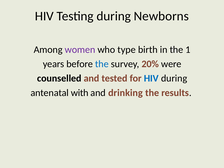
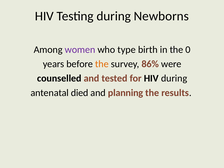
1: 1 -> 0 (188, 50)
the colour: blue -> orange (102, 64)
20%: 20% -> 86% (150, 64)
HIV colour: blue -> black (151, 78)
with: with -> died (80, 93)
drinking: drinking -> planning (126, 93)
